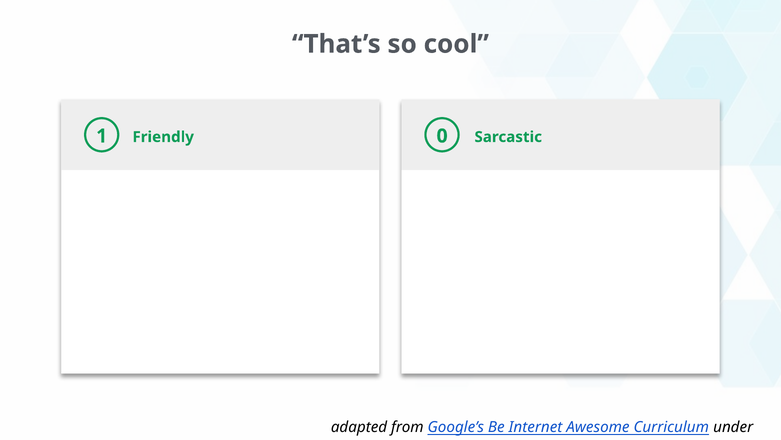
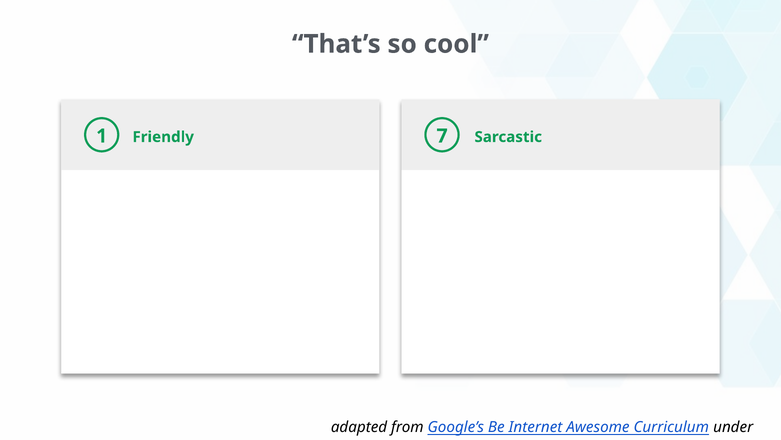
0: 0 -> 7 (442, 136)
